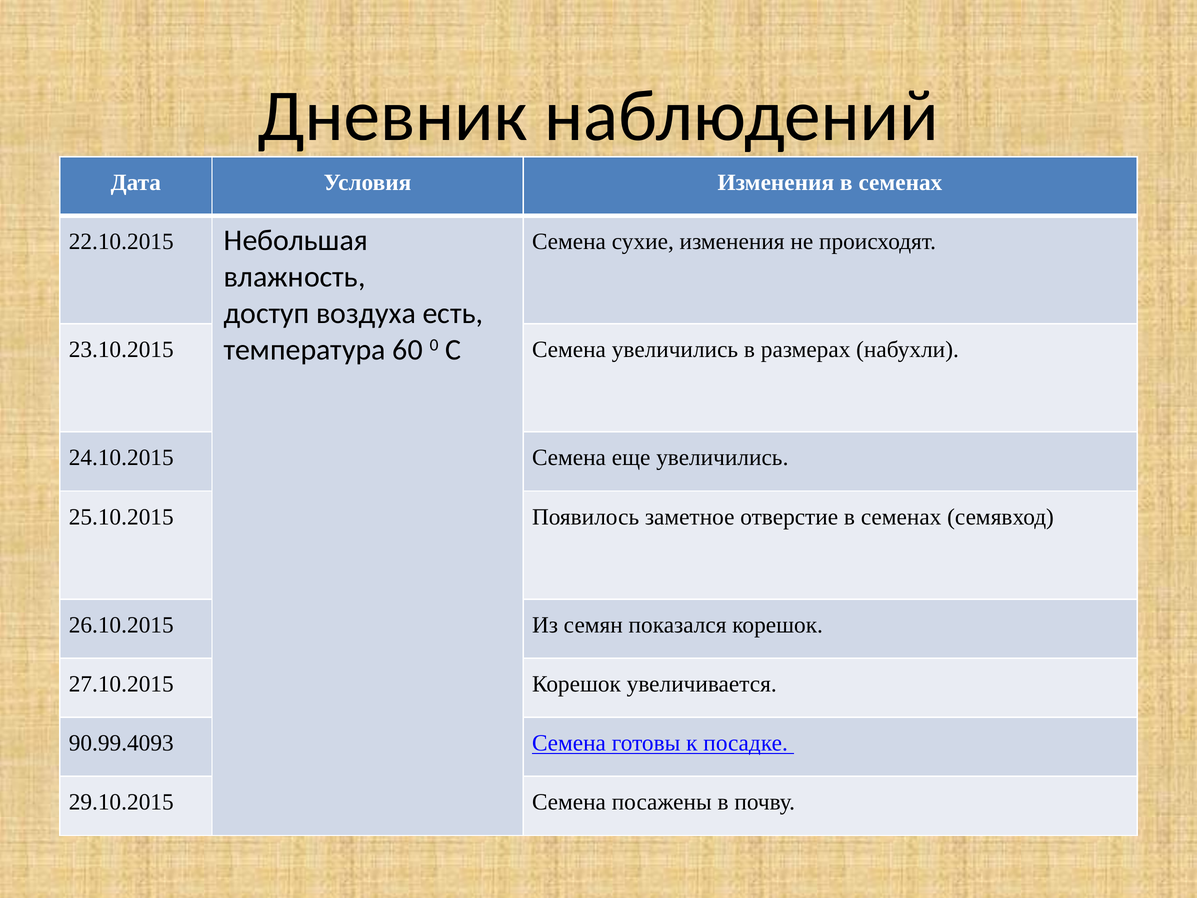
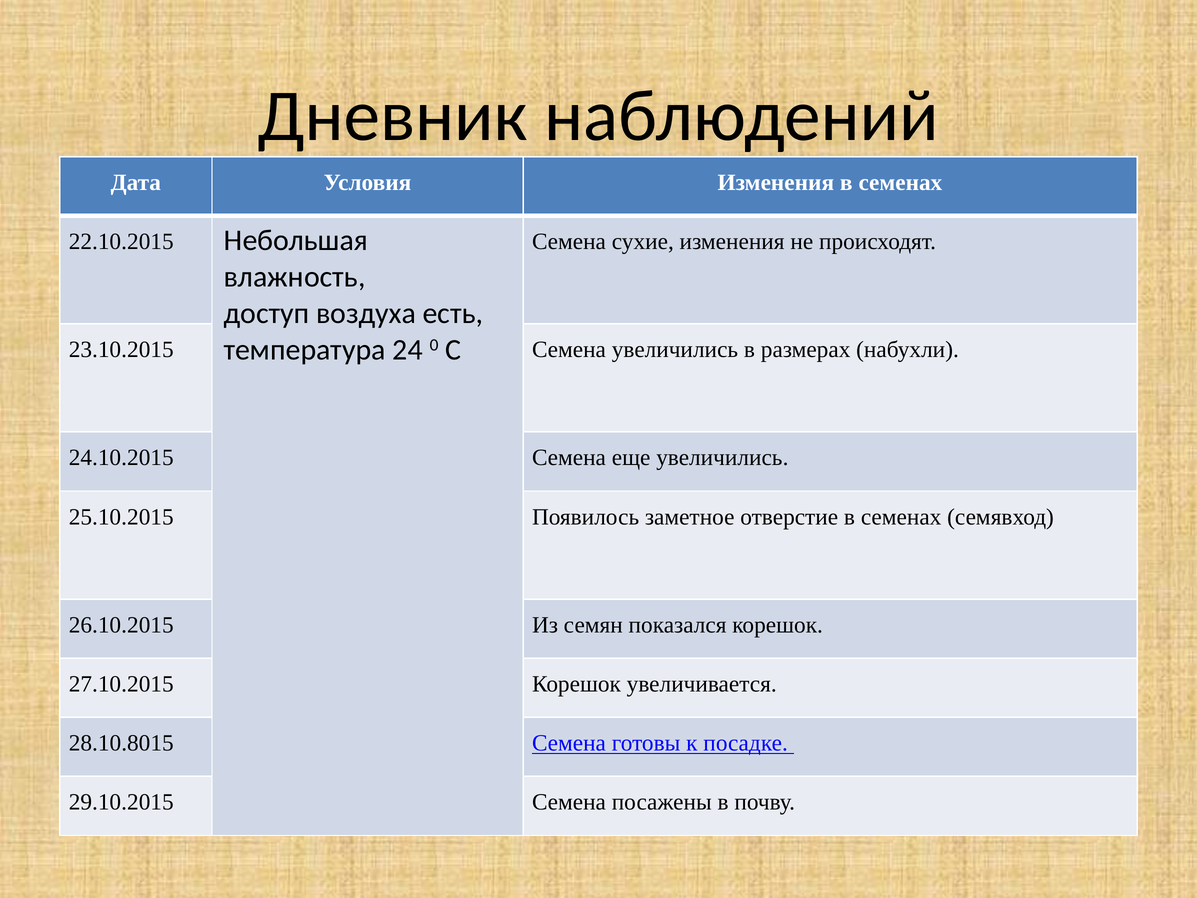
60: 60 -> 24 (408, 350)
90.99.4093: 90.99.4093 -> 28.10.8015 (121, 743)
